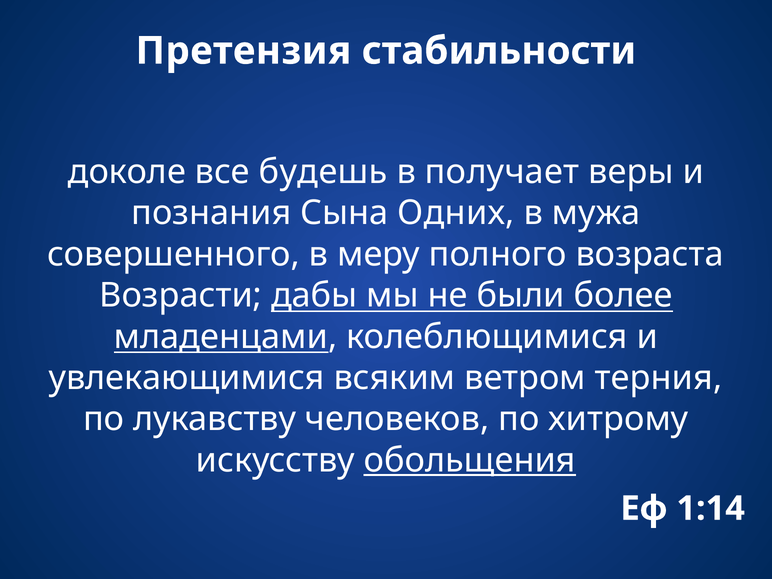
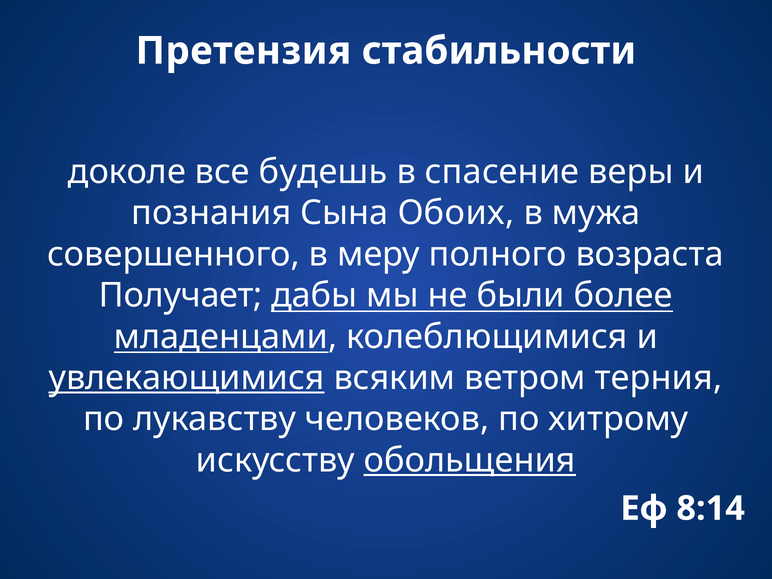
получает: получает -> спасение (502, 172)
Одних: Одних -> Обоих (456, 213)
Возрасти: Возрасти -> Получает (181, 296)
увлекающимися underline: none -> present (187, 378)
1:14: 1:14 -> 8:14 (711, 508)
